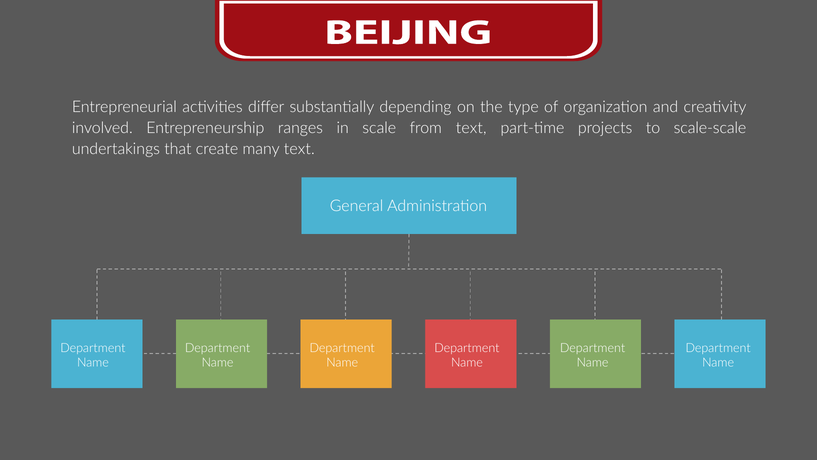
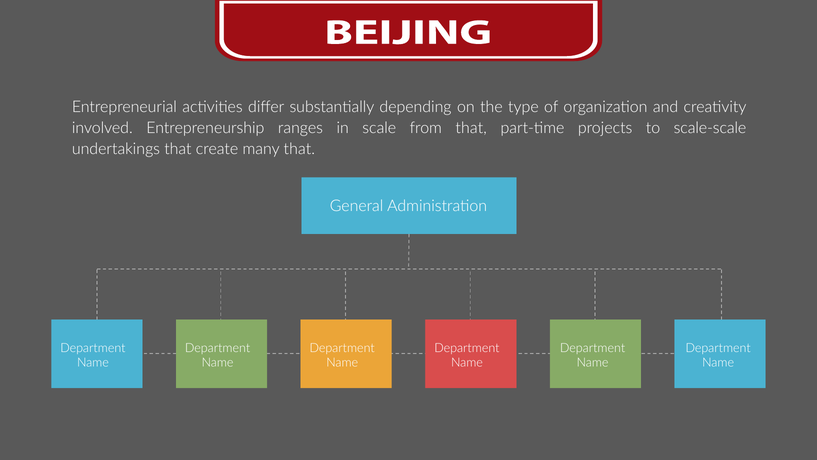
from text: text -> that (471, 128)
many text: text -> that (299, 149)
